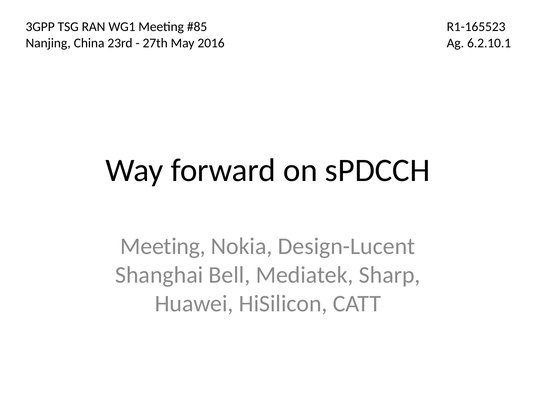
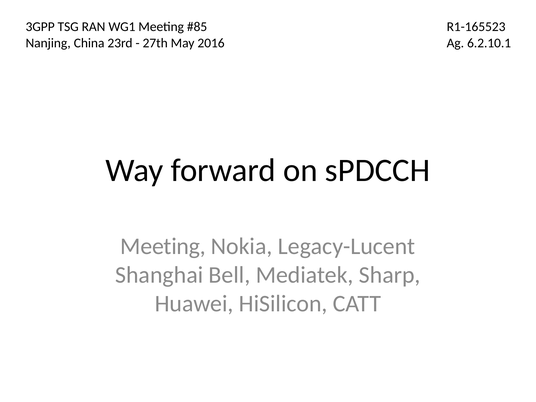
Design-Lucent: Design-Lucent -> Legacy-Lucent (347, 246)
